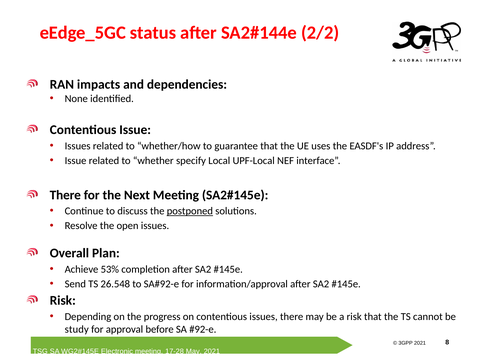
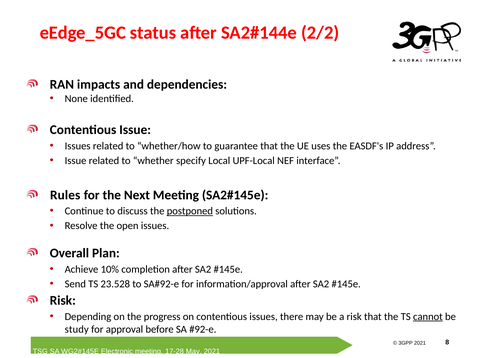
There: There -> Rules (65, 195)
53%: 53% -> 10% (110, 269)
26.548: 26.548 -> 23.528 (115, 284)
cannot underline: none -> present (428, 316)
